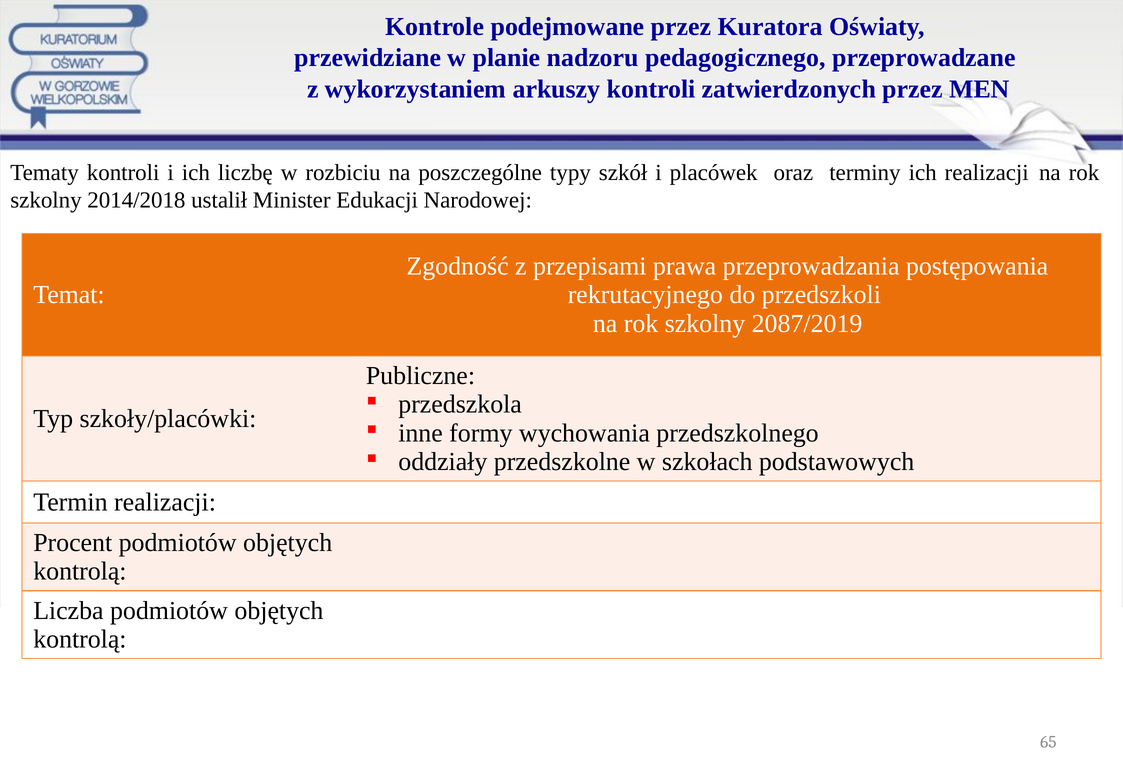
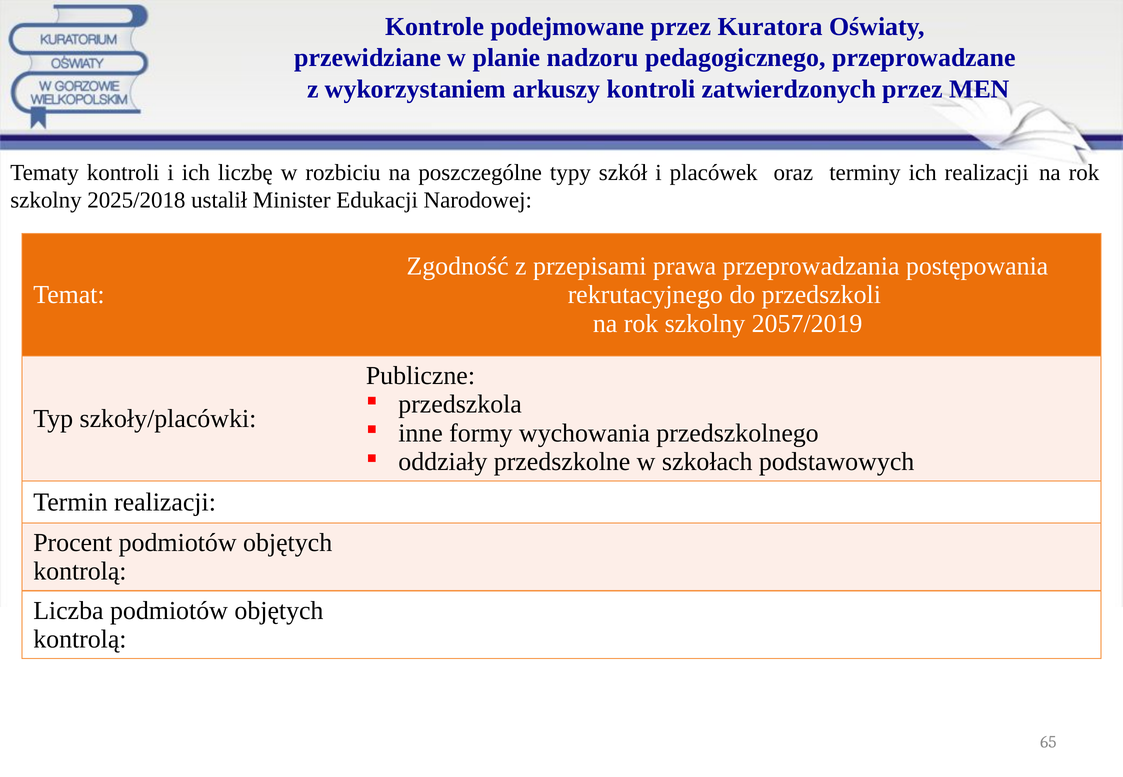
2014/2018: 2014/2018 -> 2025/2018 (136, 200)
2087/2019: 2087/2019 -> 2057/2019 (807, 324)
